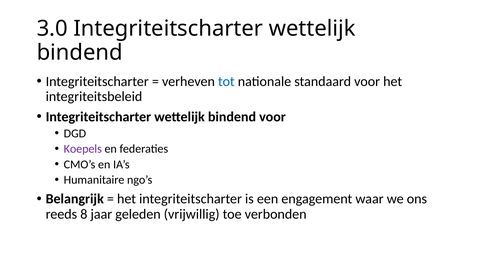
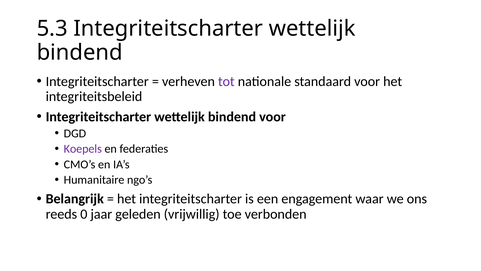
3.0: 3.0 -> 5.3 (52, 29)
tot colour: blue -> purple (226, 81)
8: 8 -> 0 (84, 214)
